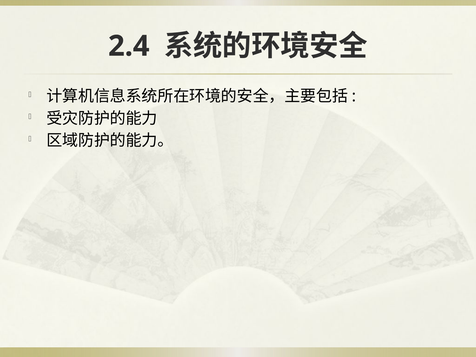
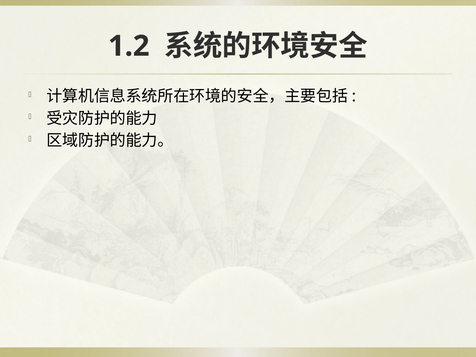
2.4: 2.4 -> 1.2 (129, 46)
